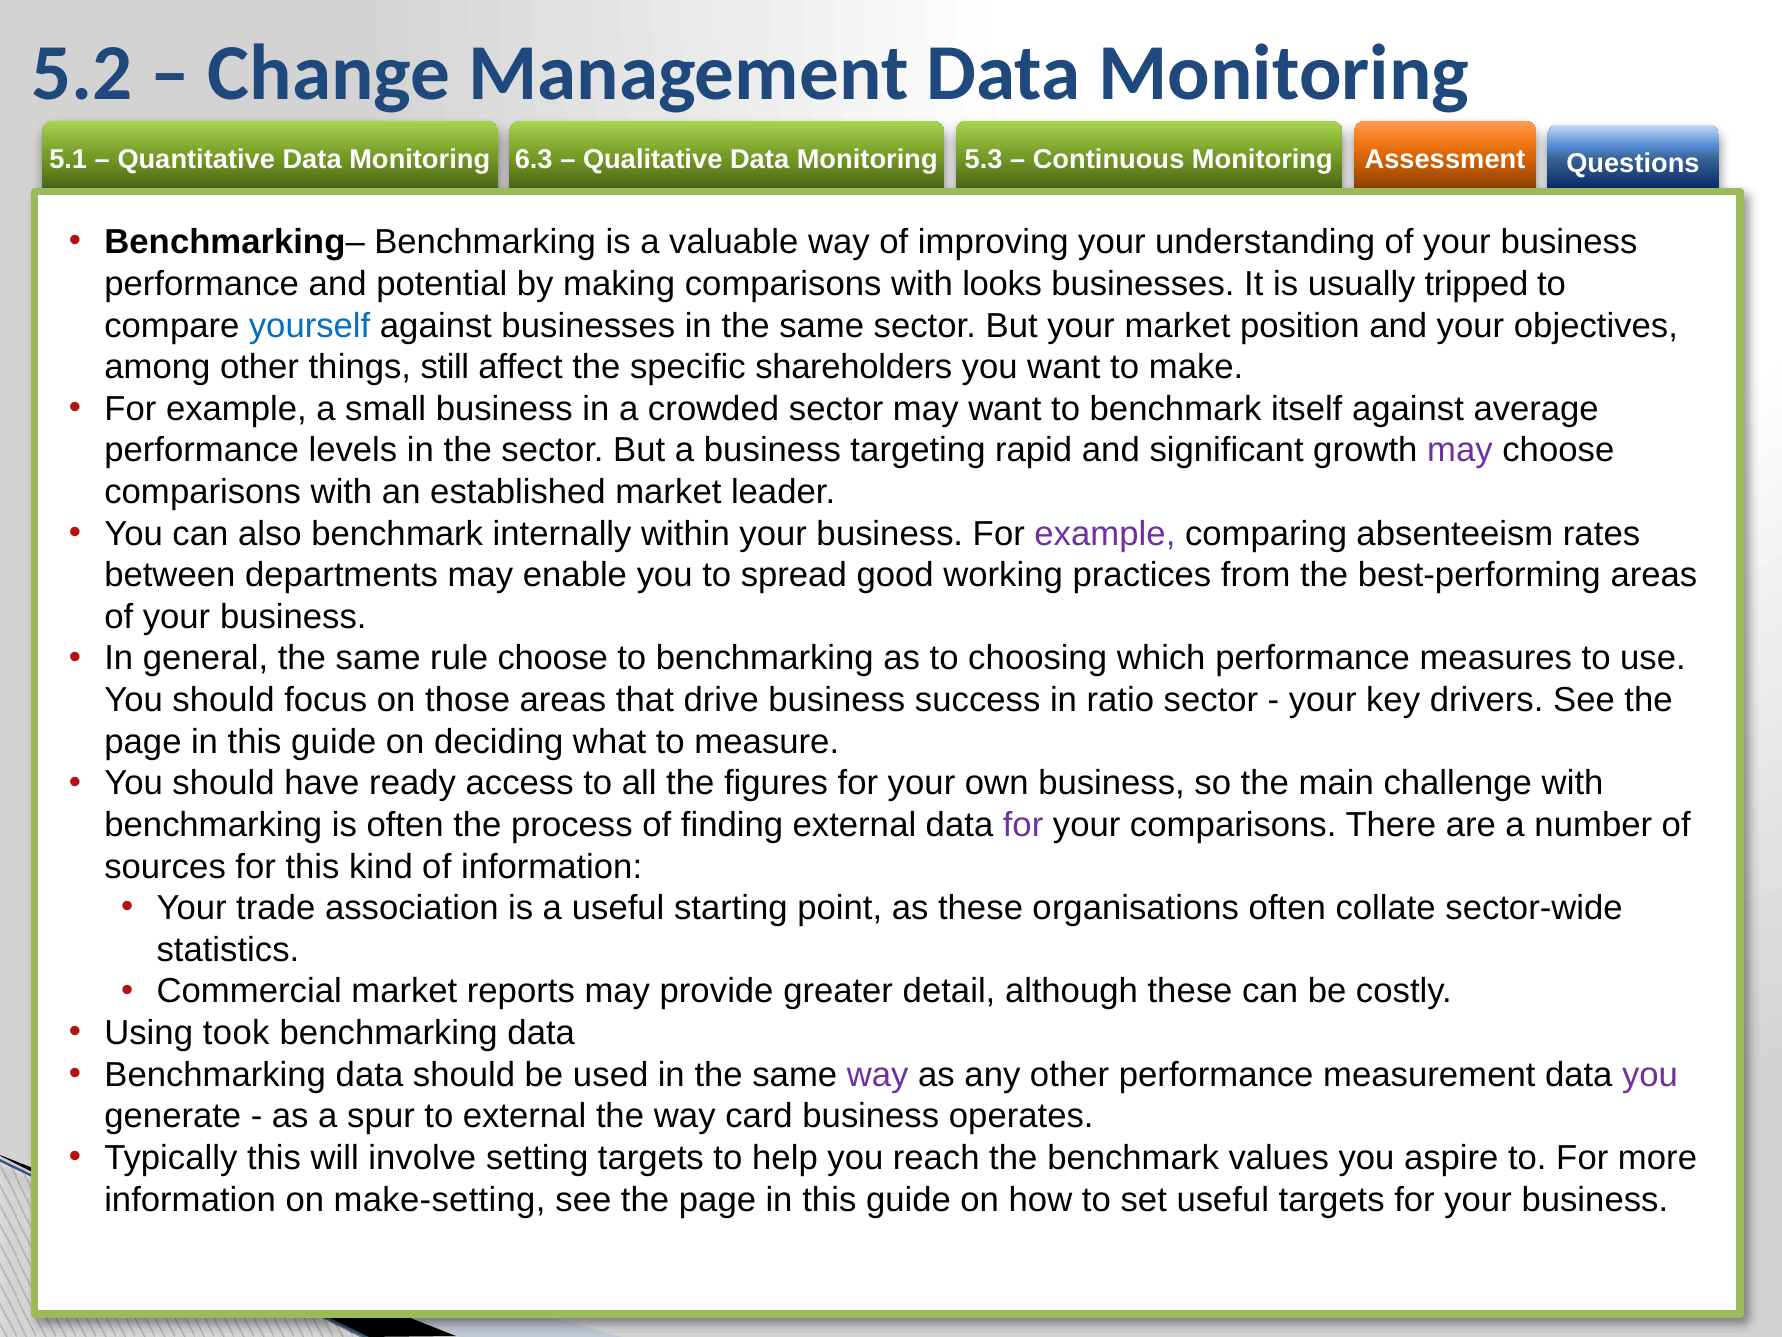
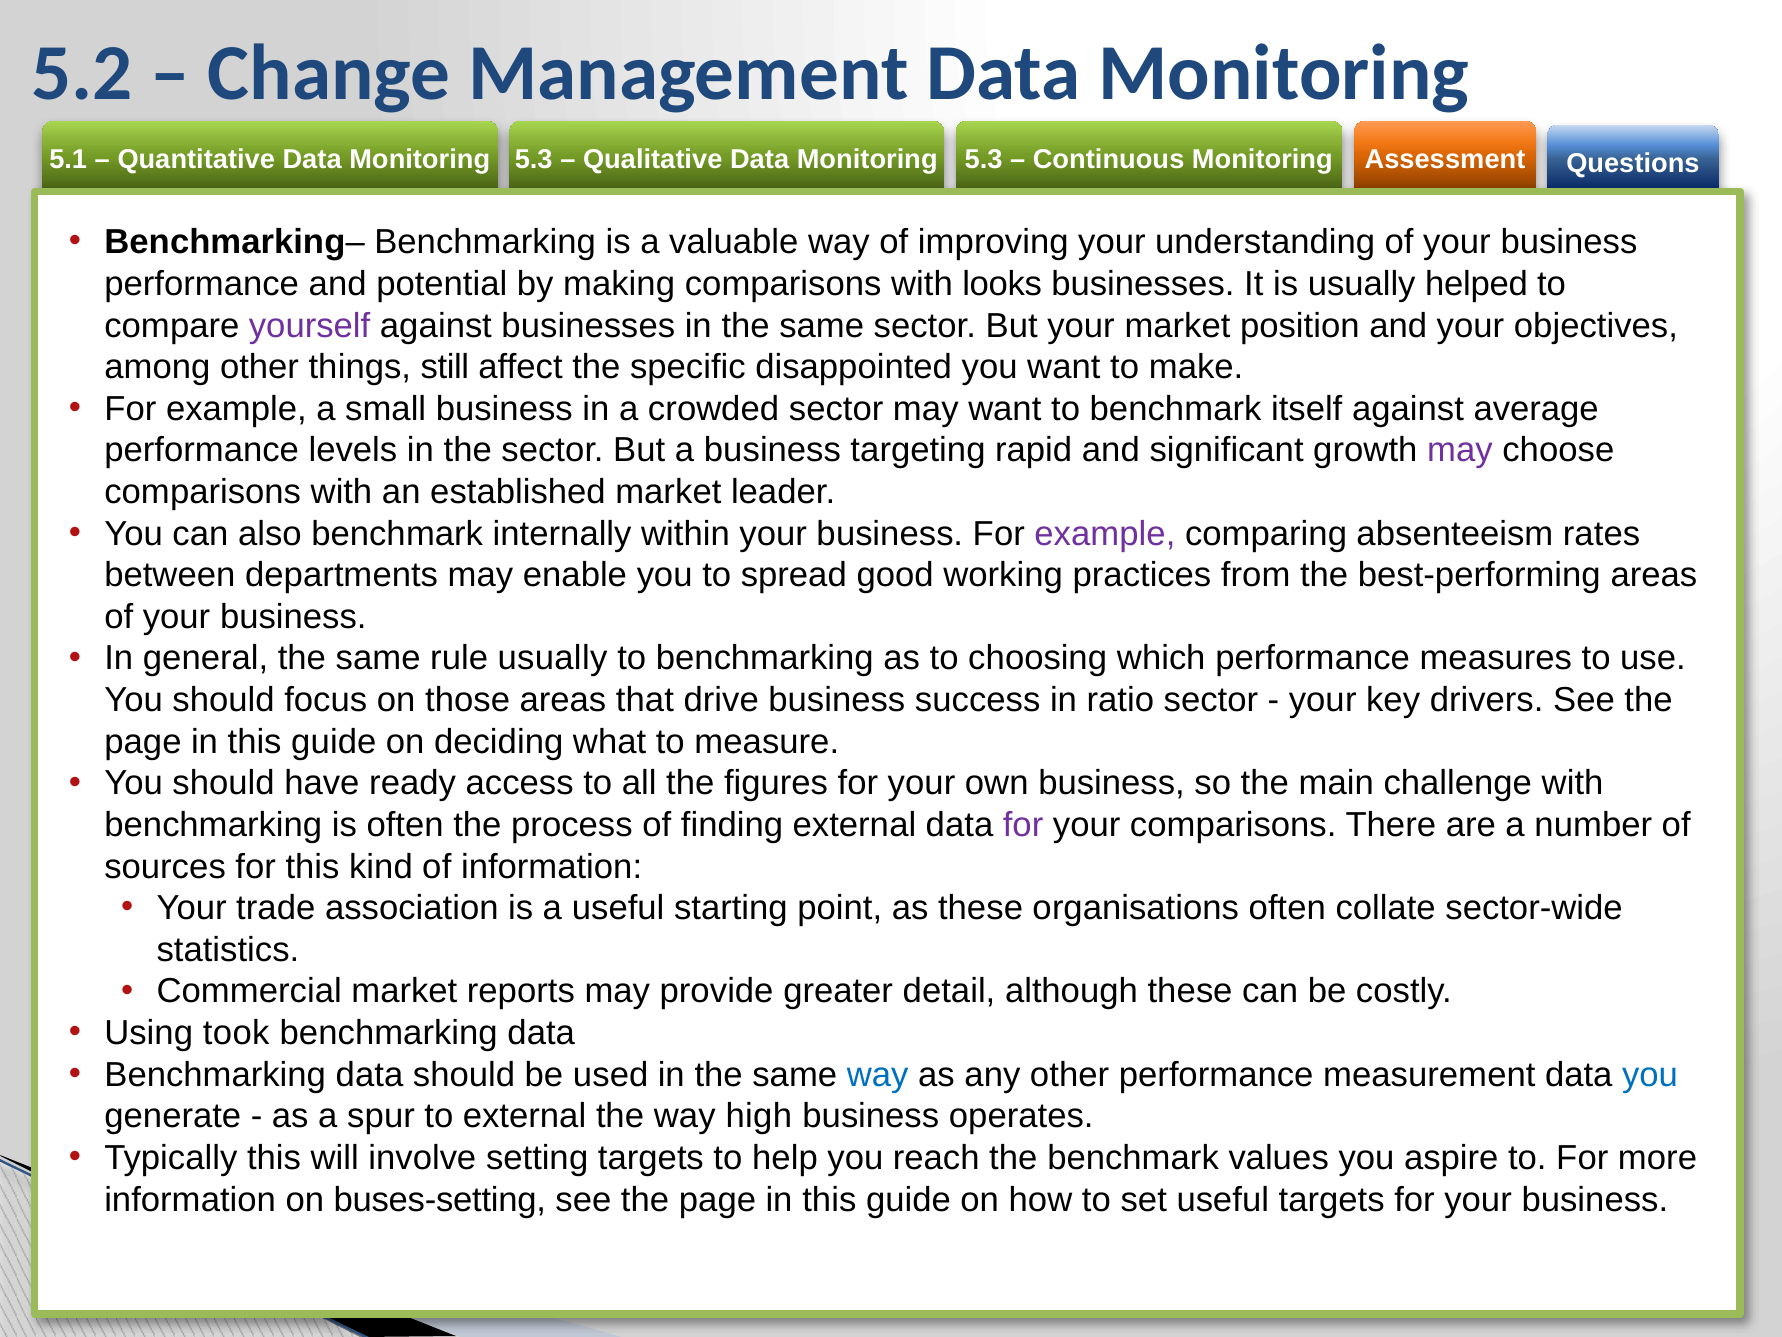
6.3: 6.3 -> 5.3 (534, 159)
tripped: tripped -> helped (1476, 284)
yourself colour: blue -> purple (310, 325)
shareholders: shareholders -> disappointed (854, 367)
rule choose: choose -> usually (552, 658)
way colour: purple -> blue (878, 1074)
you colour: purple -> blue (1650, 1074)
card: card -> high (759, 1116)
make-setting: make-setting -> buses-setting (440, 1199)
